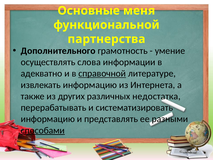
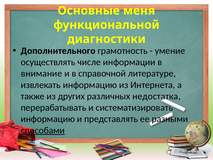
партнерства: партнерства -> диагностики (107, 39)
слова: слова -> числе (89, 62)
адекватно: адекватно -> внимание (41, 73)
справочной underline: present -> none (102, 73)
